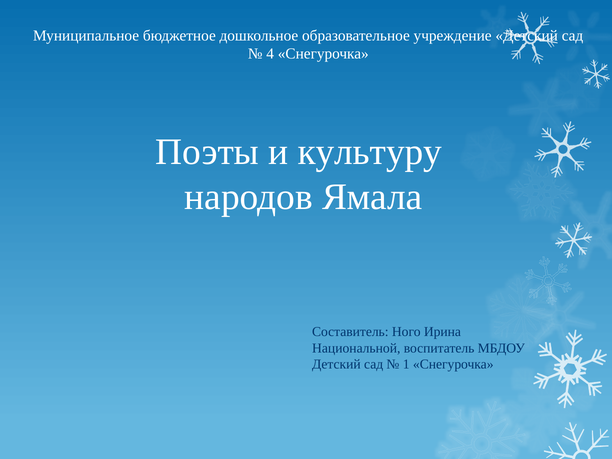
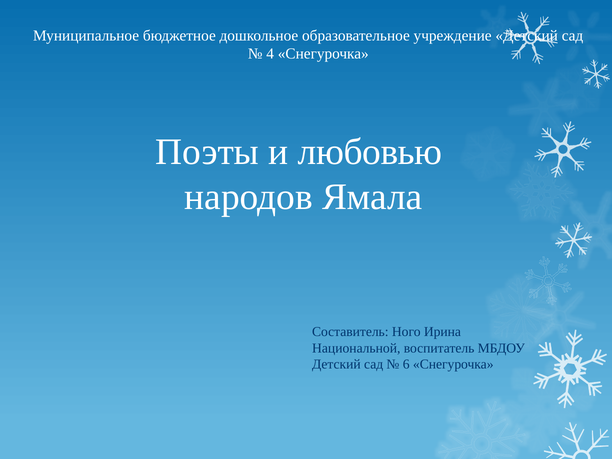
культуру: культуру -> любовью (370, 152)
1: 1 -> 6 (406, 364)
